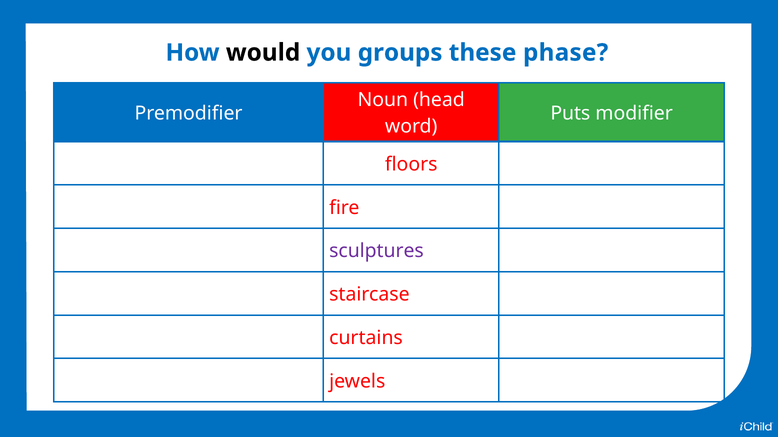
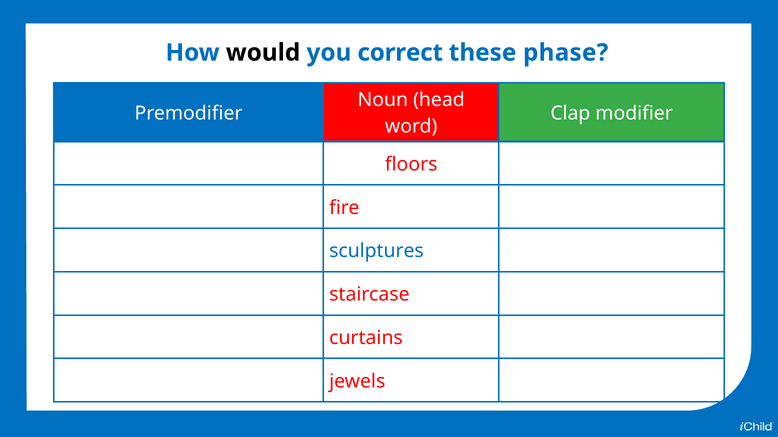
groups: groups -> correct (400, 53)
Puts: Puts -> Clap (570, 113)
sculptures colour: purple -> blue (376, 251)
